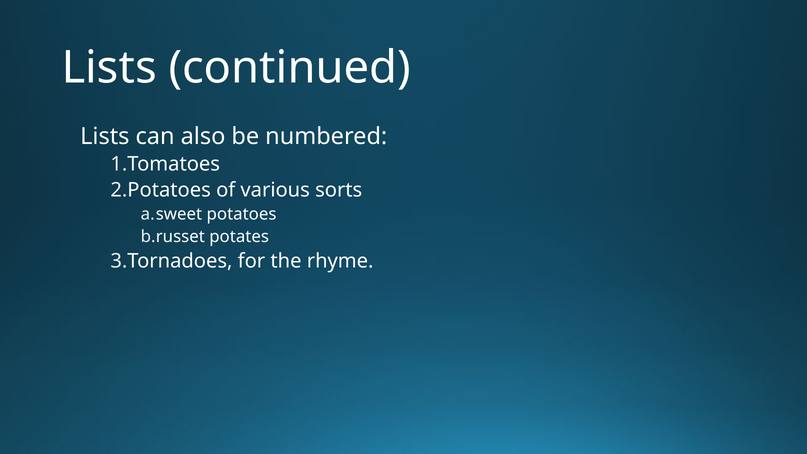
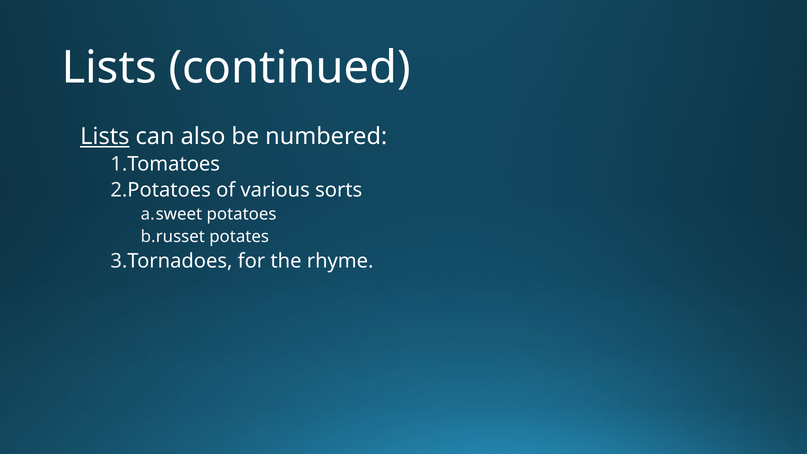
Lists underline: none -> present (105, 136)
